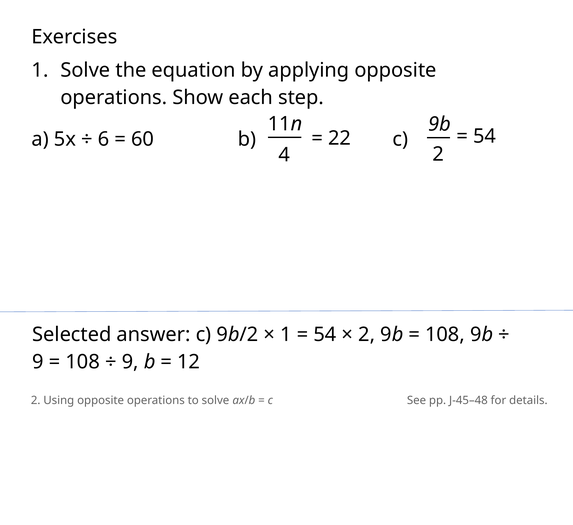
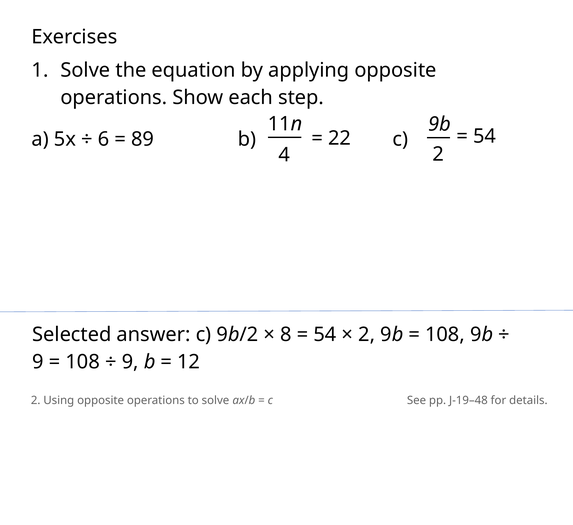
60: 60 -> 89 (143, 139)
1: 1 -> 8 (286, 334)
J-45–48: J-45–48 -> J-19–48 (468, 401)
